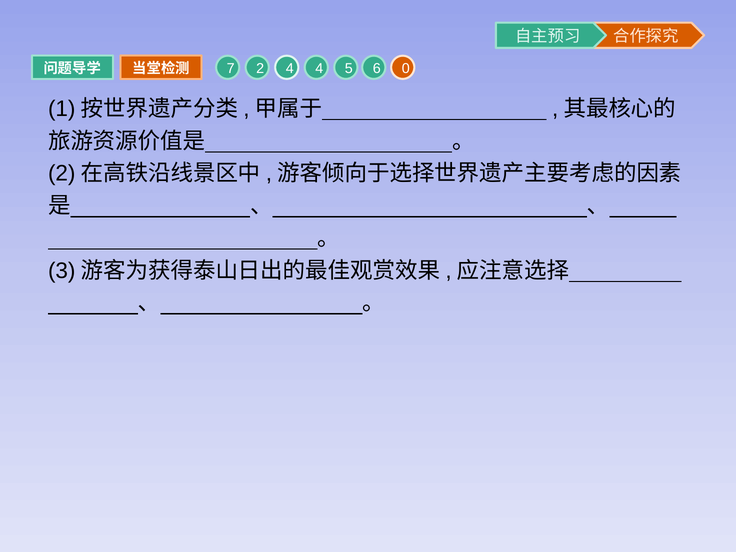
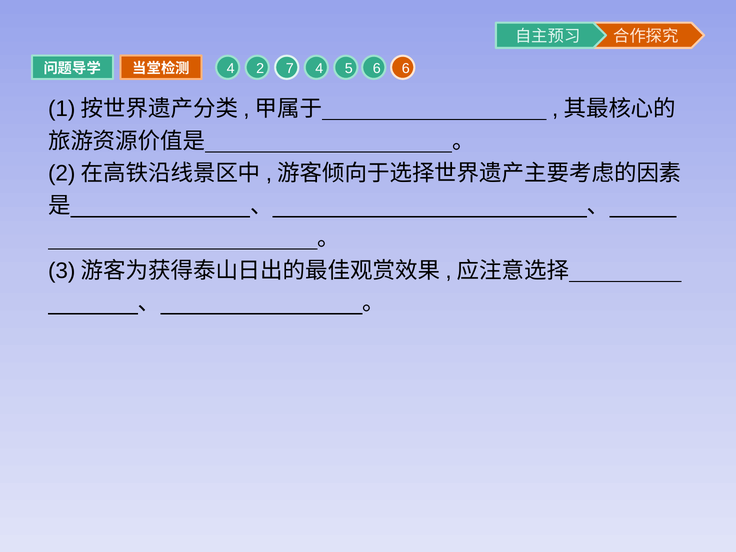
7: 7 -> 4 (231, 68)
2 4: 4 -> 7 (290, 68)
5 0: 0 -> 6 (406, 68)
